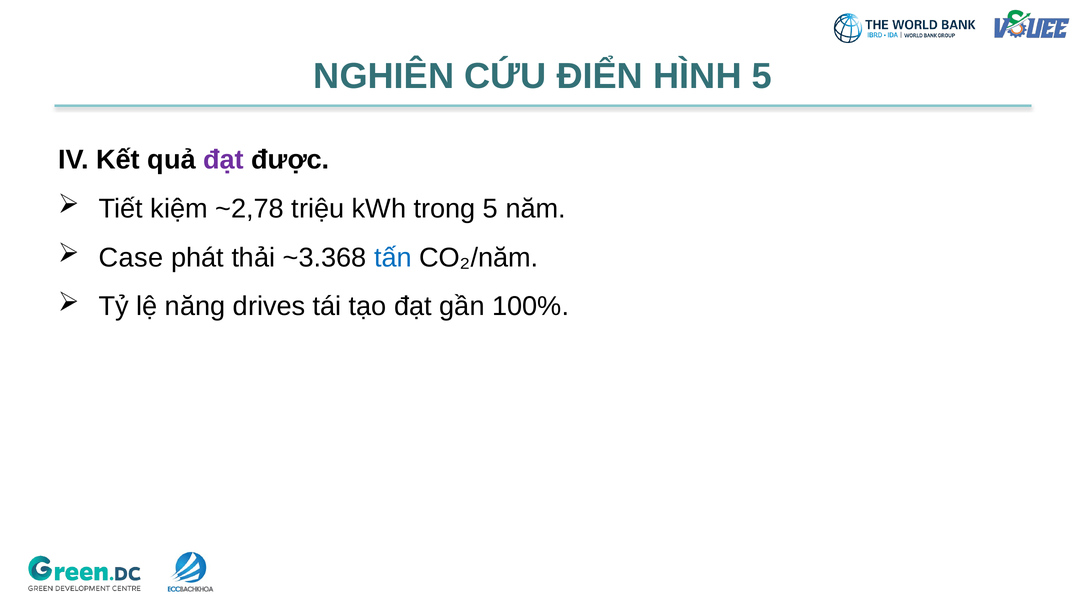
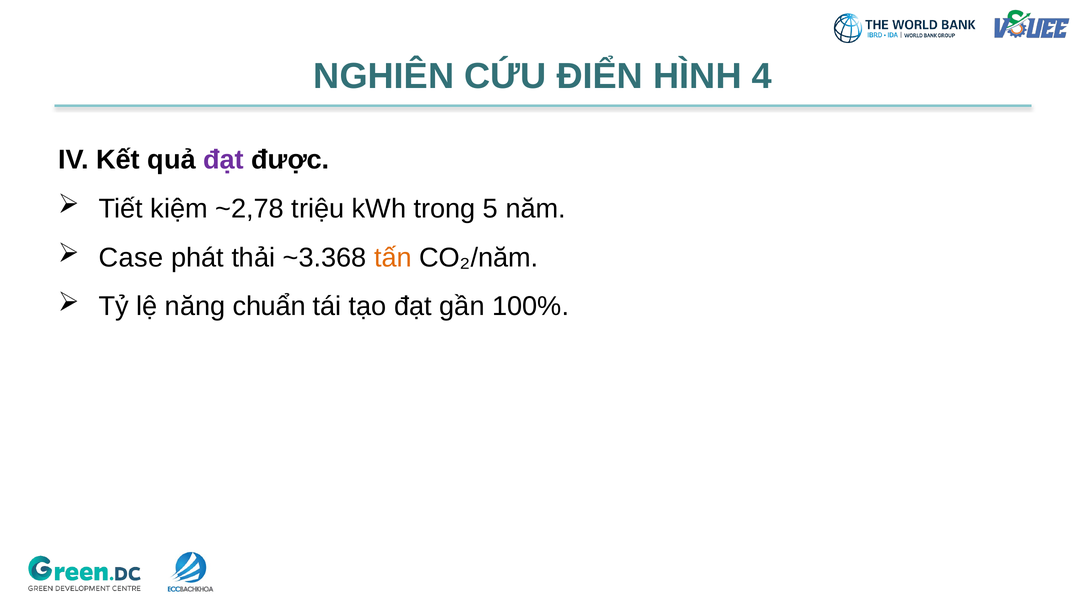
HÌNH 5: 5 -> 4 (762, 76)
tấn colour: blue -> orange (393, 258)
drives: drives -> chuẩn (269, 306)
